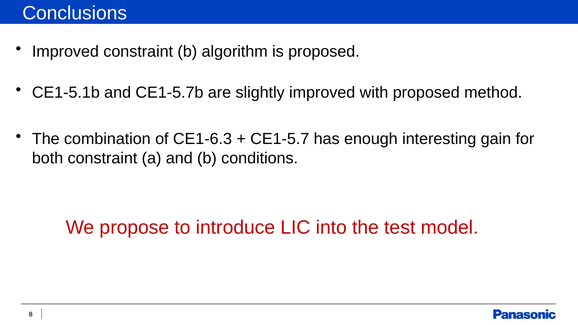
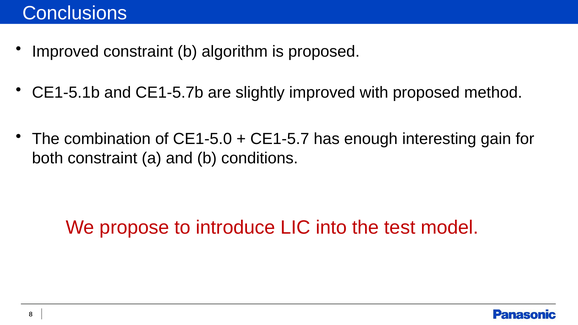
CE1-6.3: CE1-6.3 -> CE1-5.0 (202, 139)
